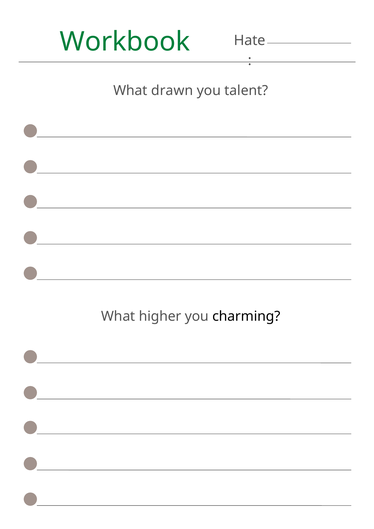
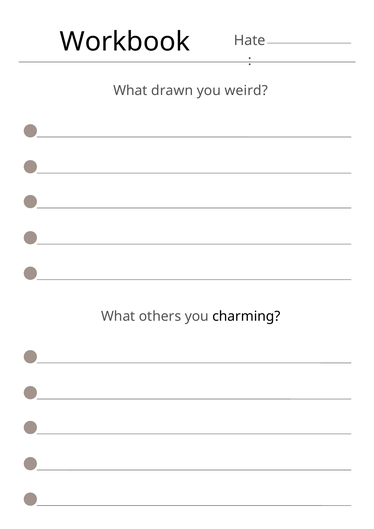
Workbook colour: green -> black (125, 42)
talent: talent -> weird (246, 91)
higher: higher -> others (160, 317)
